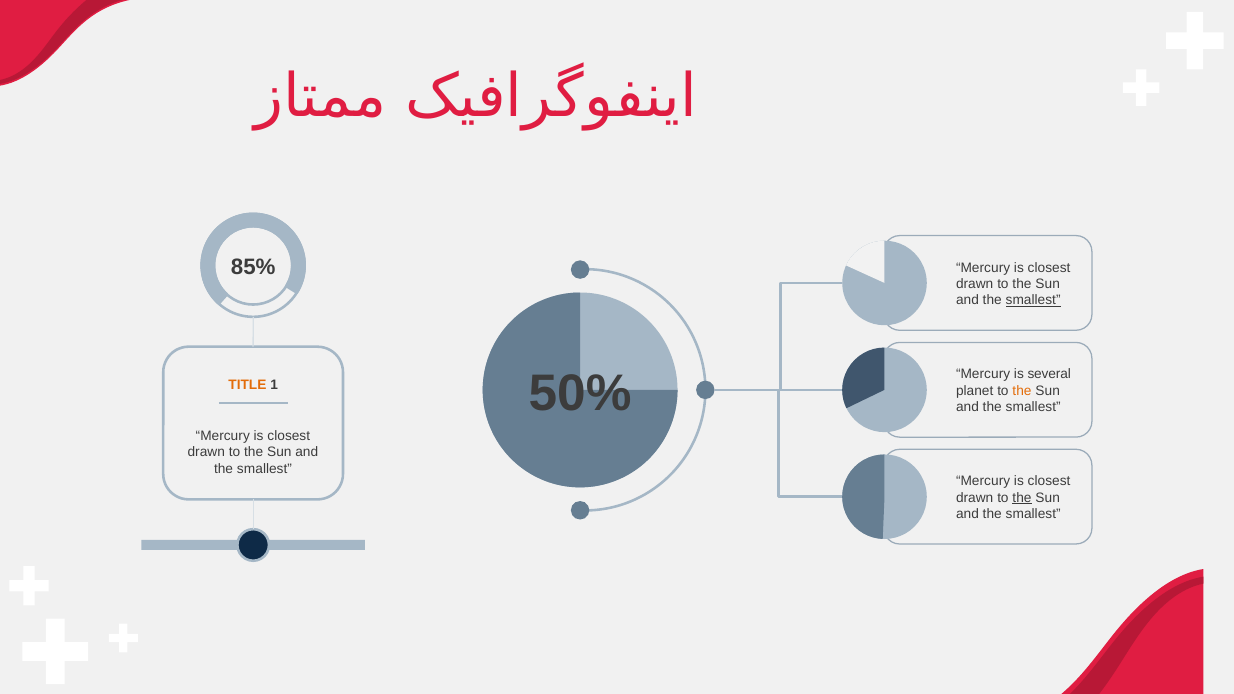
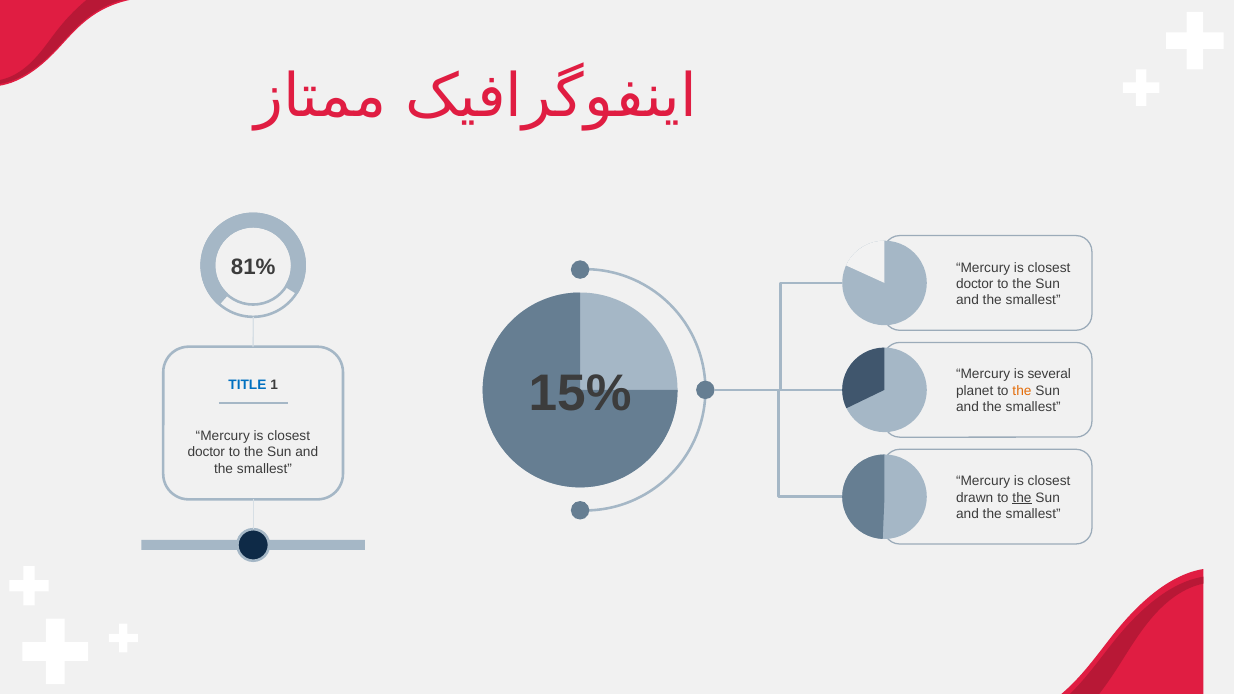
85%: 85% -> 81% (253, 267)
drawn: drawn -> doctor (975, 284)
smallest underline: present -> none (1033, 300)
50%: 50% -> 15% (580, 394)
TITLE colour: orange -> blue (247, 385)
drawn: drawn -> doctor (206, 452)
